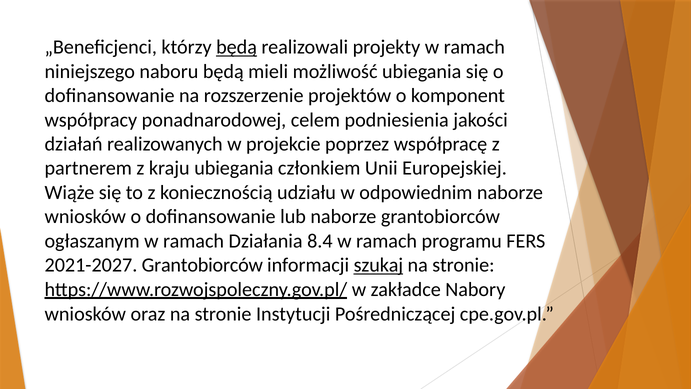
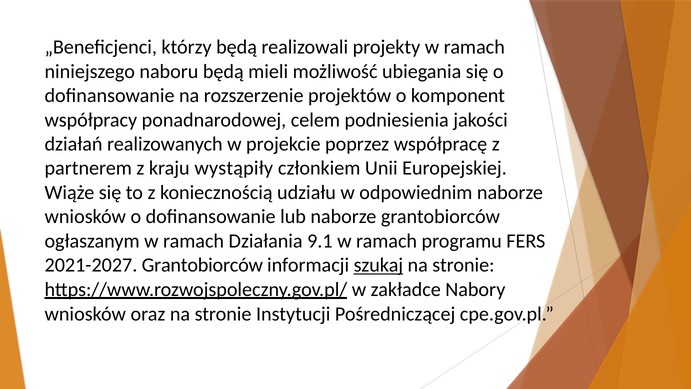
będą underline: present -> none (237, 47)
kraju ubiegania: ubiegania -> wystąpiły (234, 168)
8.4: 8.4 -> 9.1 (320, 241)
